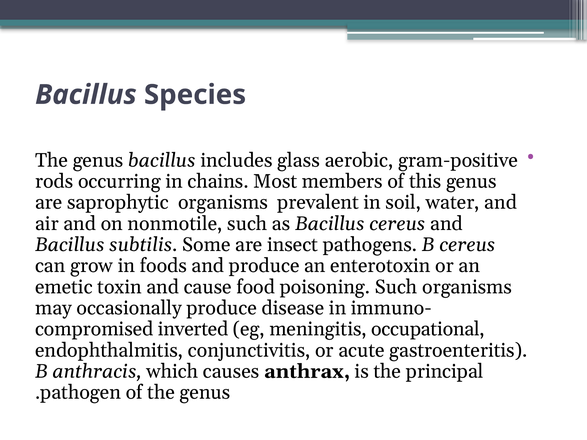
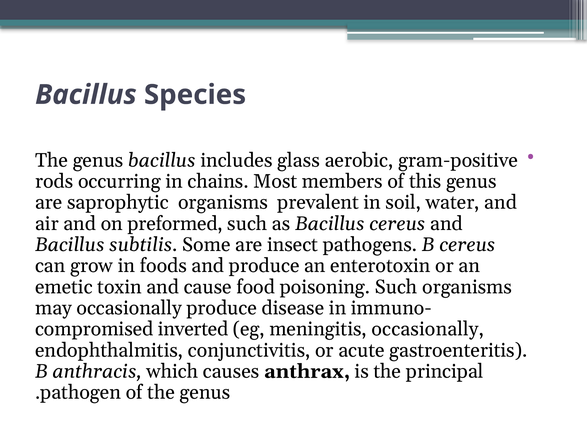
nonmotile: nonmotile -> preformed (175, 224)
meningitis occupational: occupational -> occasionally (428, 329)
